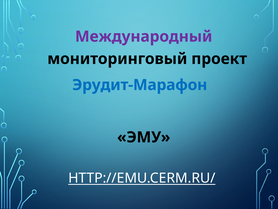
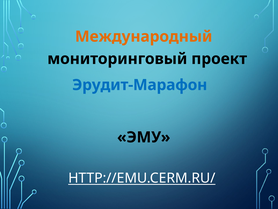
Международный colour: purple -> orange (144, 36)
